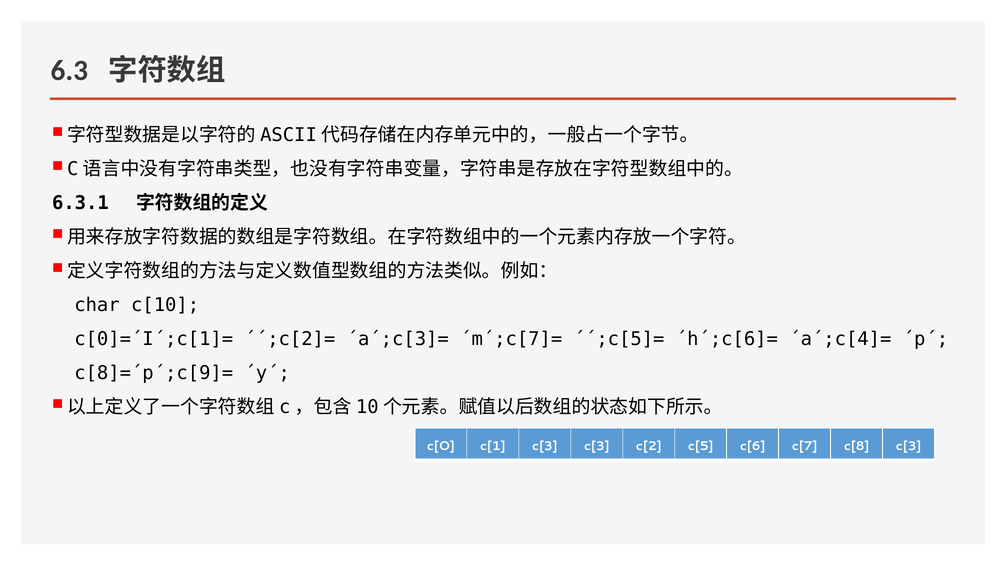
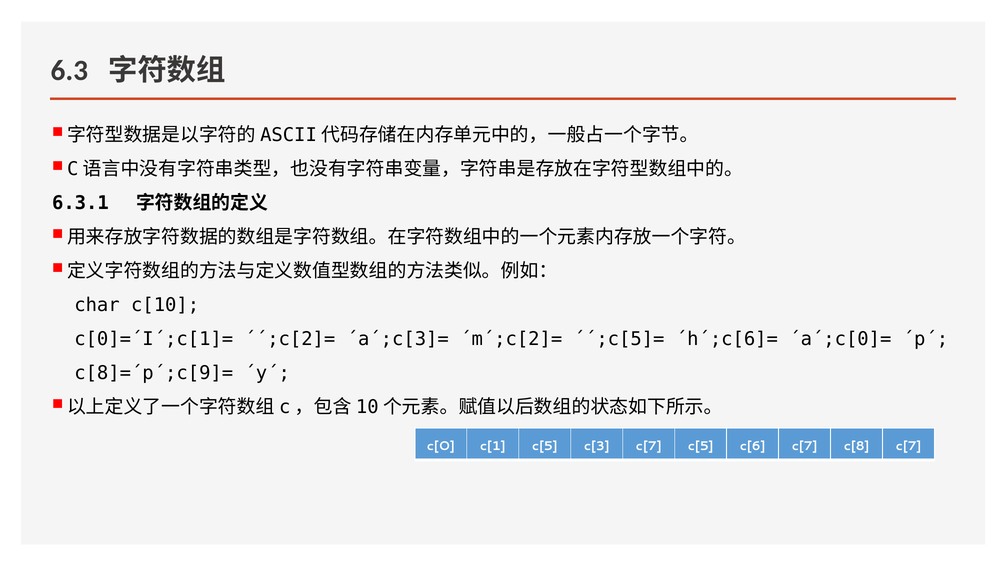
´m´;c[7]=: ´m´;c[7]= -> ´m´;c[2]= (511, 339)
´a´;c[4]=: ´a´;c[4]= -> ´a´;c[0]= (840, 339)
c[1 c[3: c[3 -> c[5 (545, 446)
c[3 c[2: c[2 -> c[7 (649, 446)
c[8 c[3: c[3 -> c[7 (909, 446)
